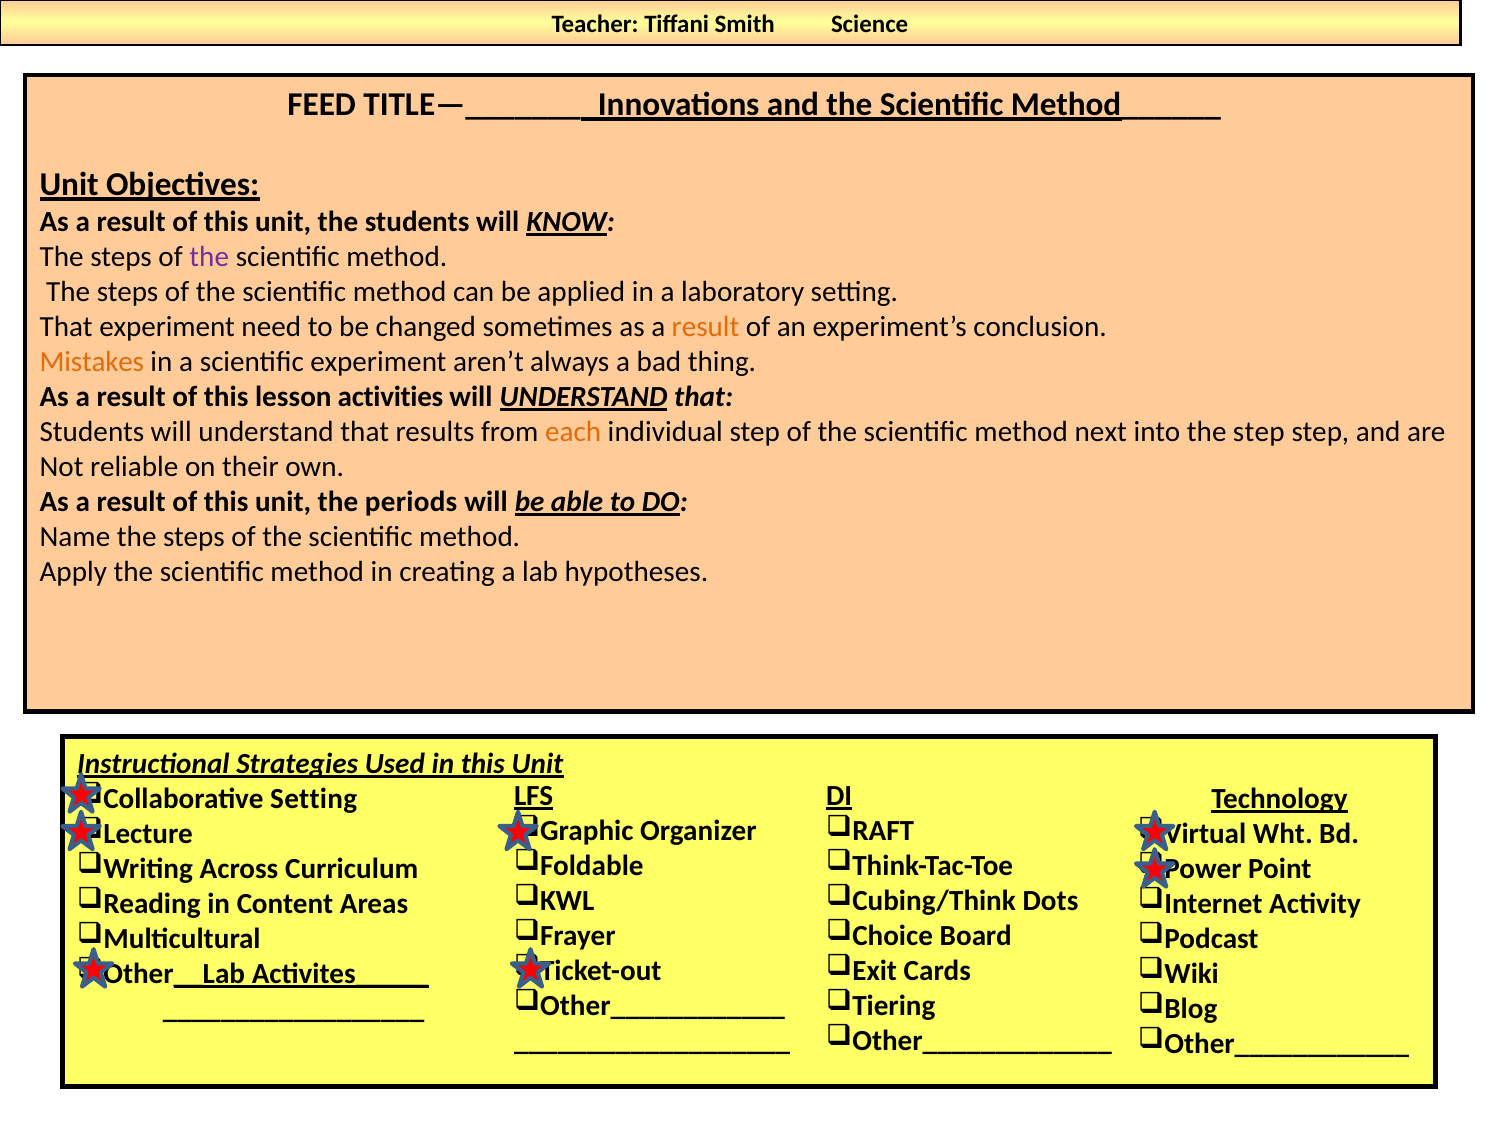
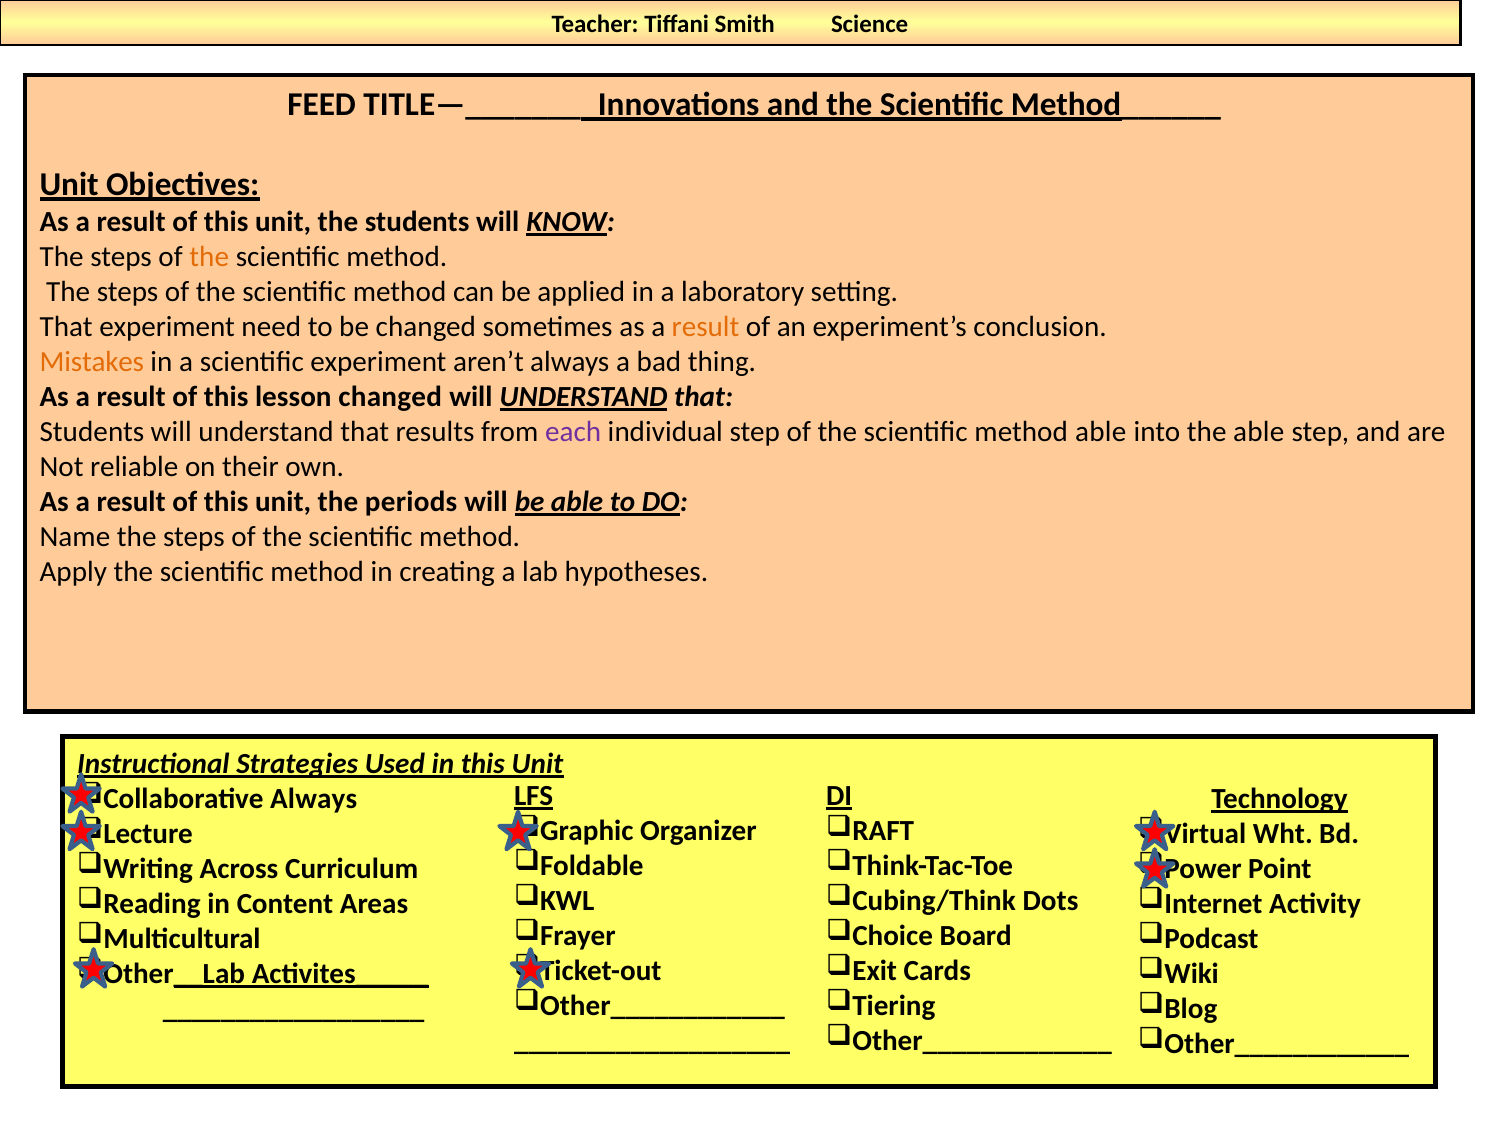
the colour: purple -> orange (209, 257)
lesson activities: activities -> changed (390, 396)
each colour: orange -> purple (573, 431)
method next: next -> able (1101, 431)
the step: step -> able (1259, 431)
Setting: Setting -> Always (314, 798)
